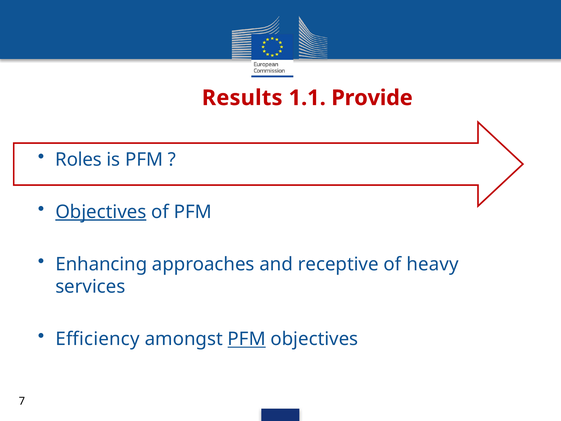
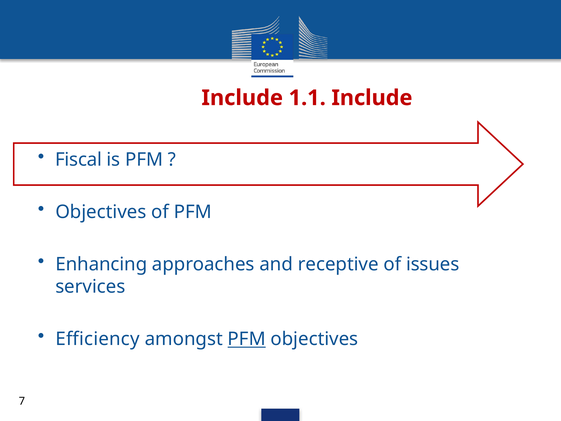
Results: Results -> Include (242, 98)
1.1 Provide: Provide -> Include (372, 98)
Roles: Roles -> Fiscal (79, 159)
Objectives underline: present -> none (101, 212)
heavy: heavy -> issues (433, 264)
